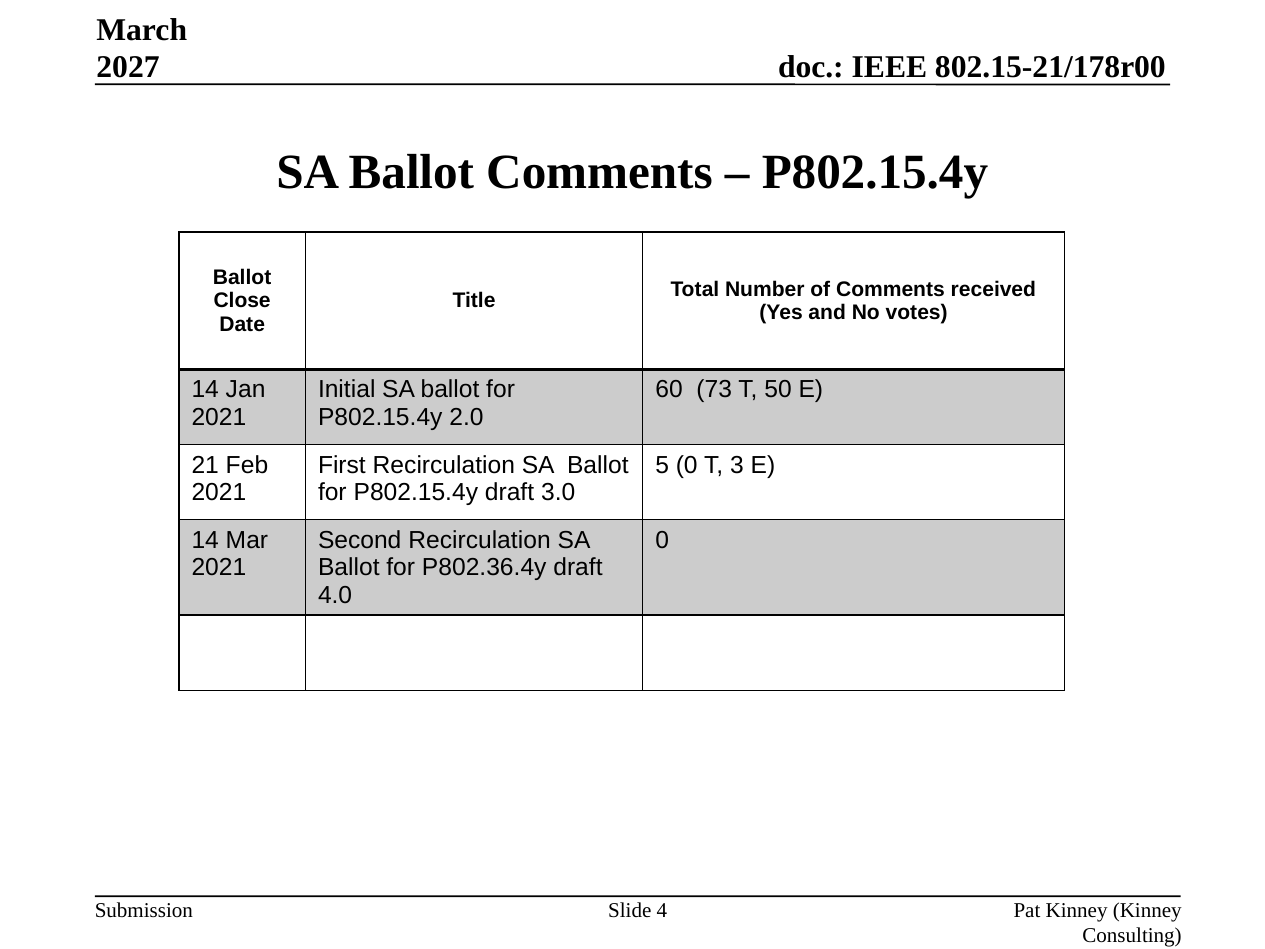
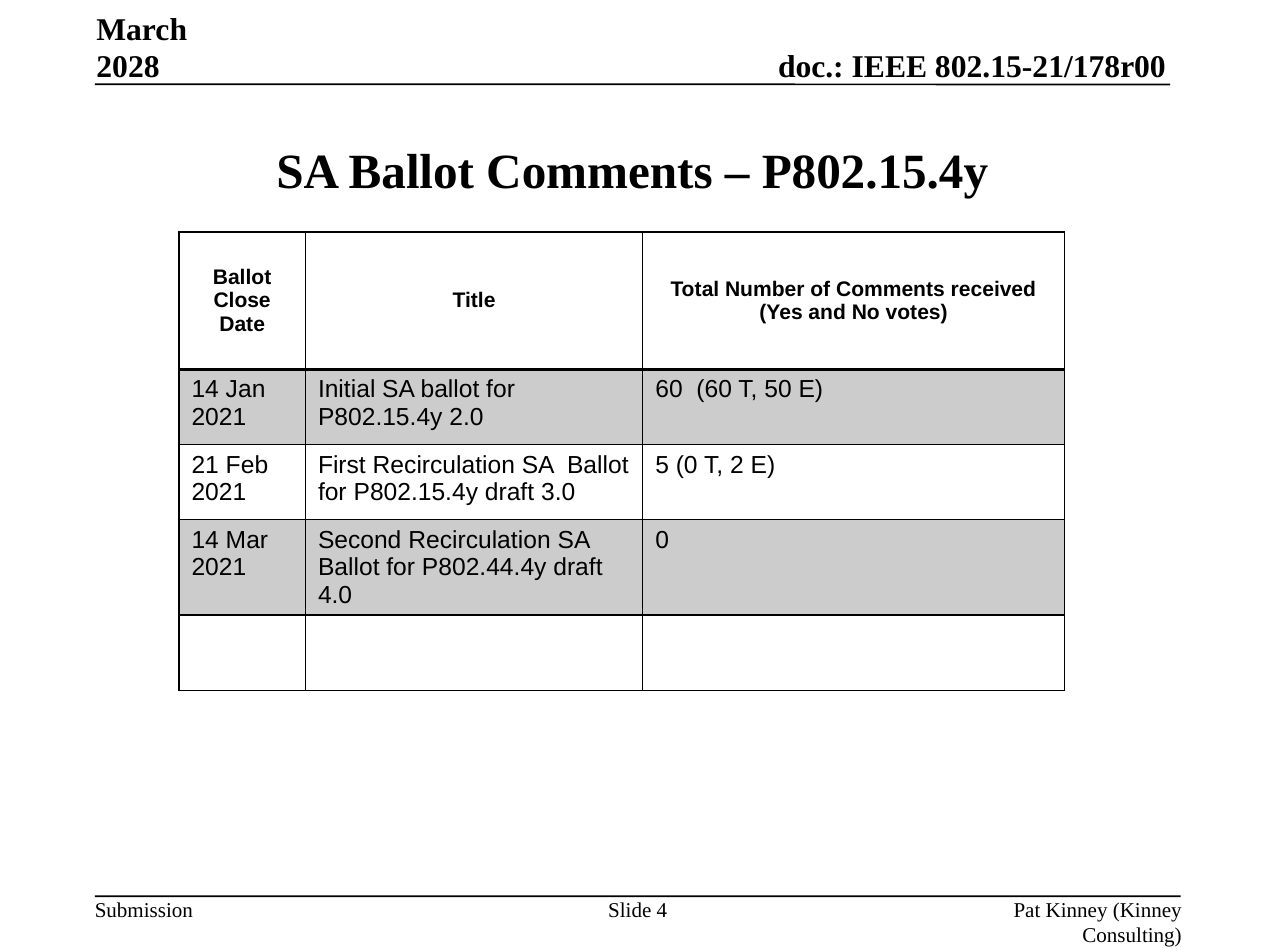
2027: 2027 -> 2028 (128, 68)
60 73: 73 -> 60 (714, 390)
3: 3 -> 2 (737, 465)
P802.36.4y: P802.36.4y -> P802.44.4y (484, 568)
